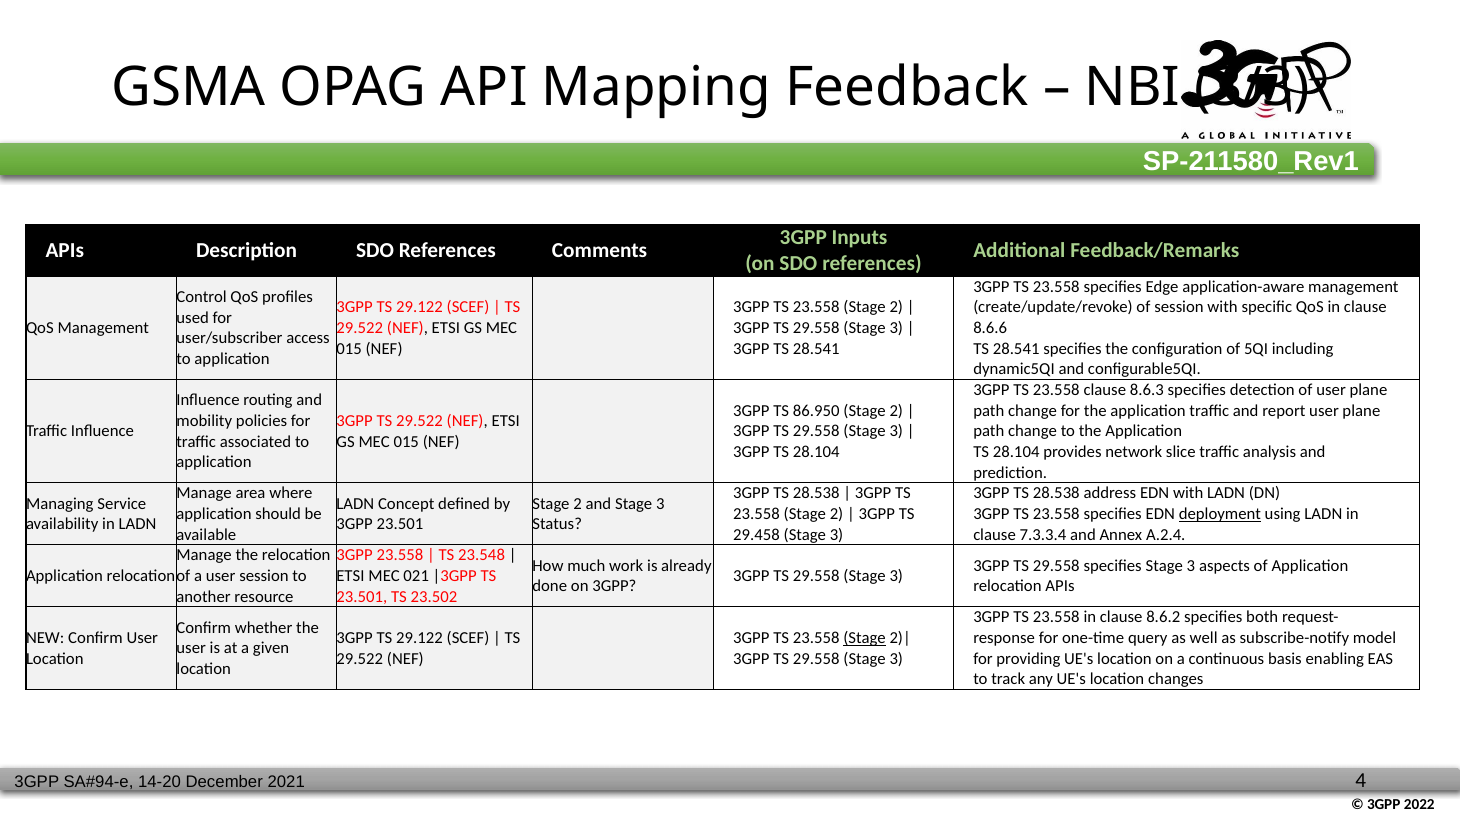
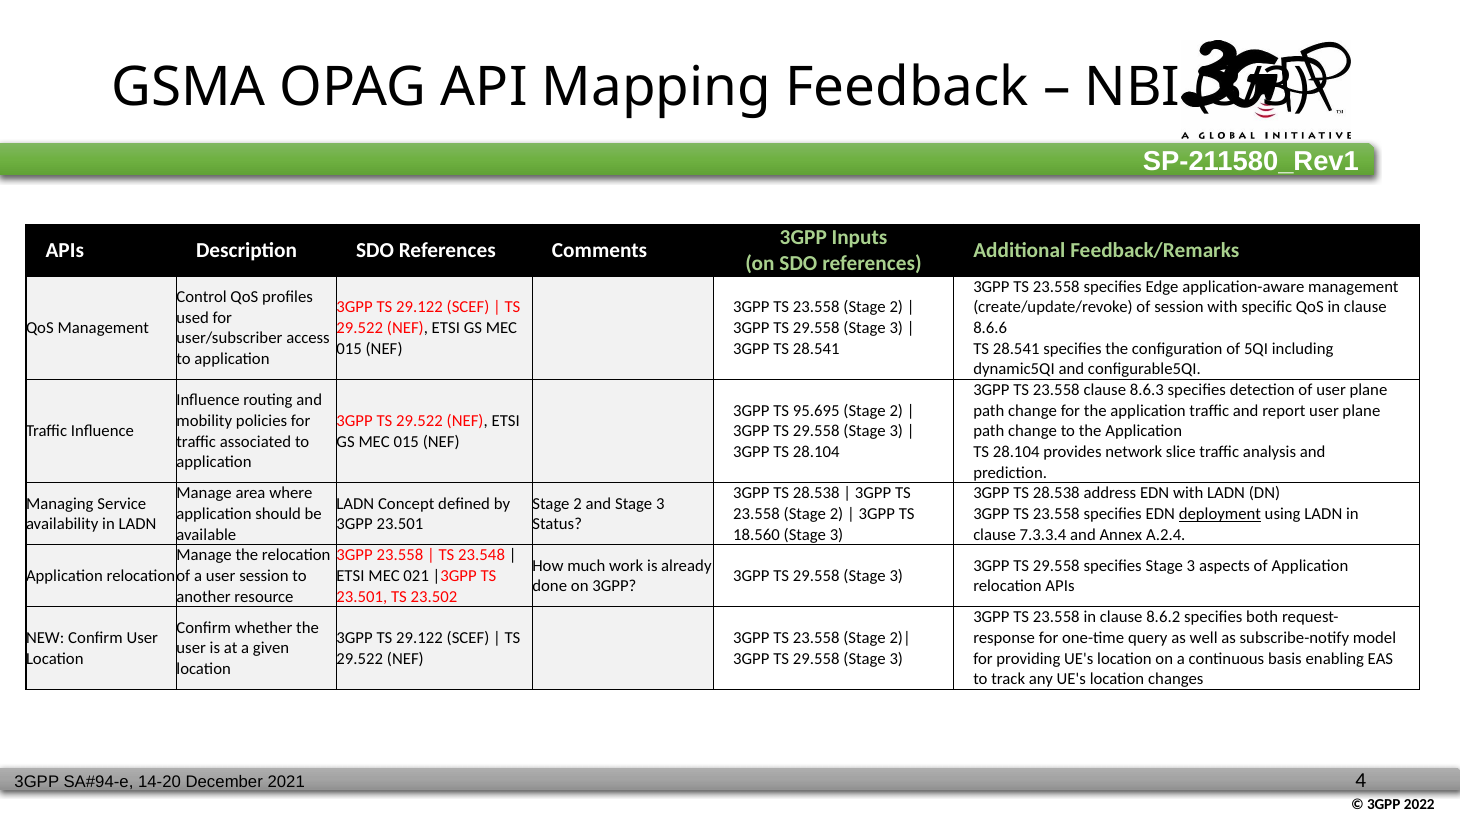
86.950: 86.950 -> 95.695 (816, 411)
29.458: 29.458 -> 18.560 (757, 535)
Stage underline: present -> none (865, 638)
